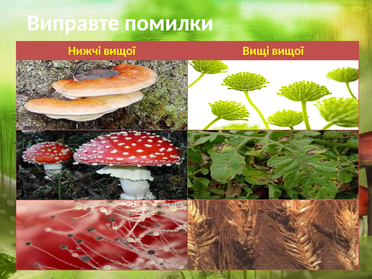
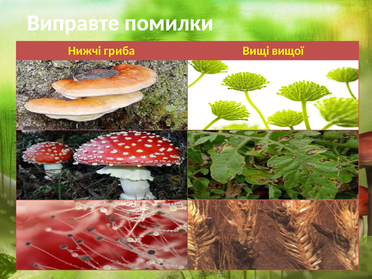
Нижчі вищої: вищої -> гриба (120, 51)
